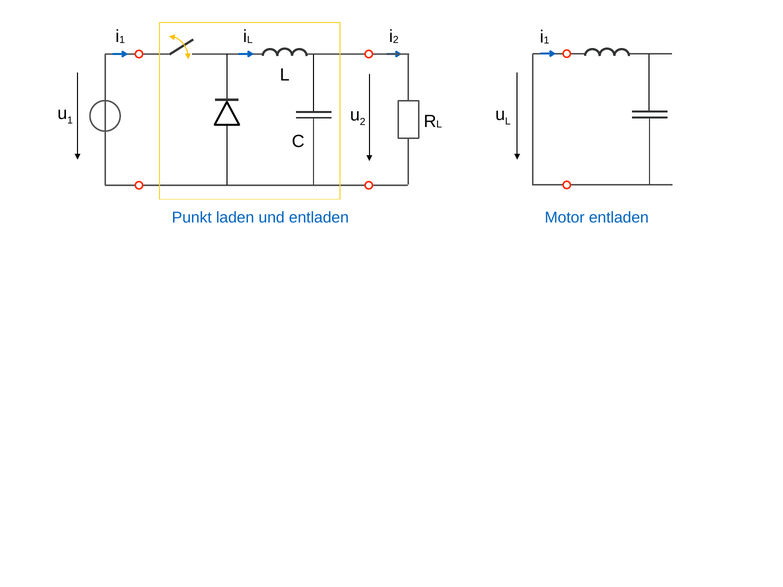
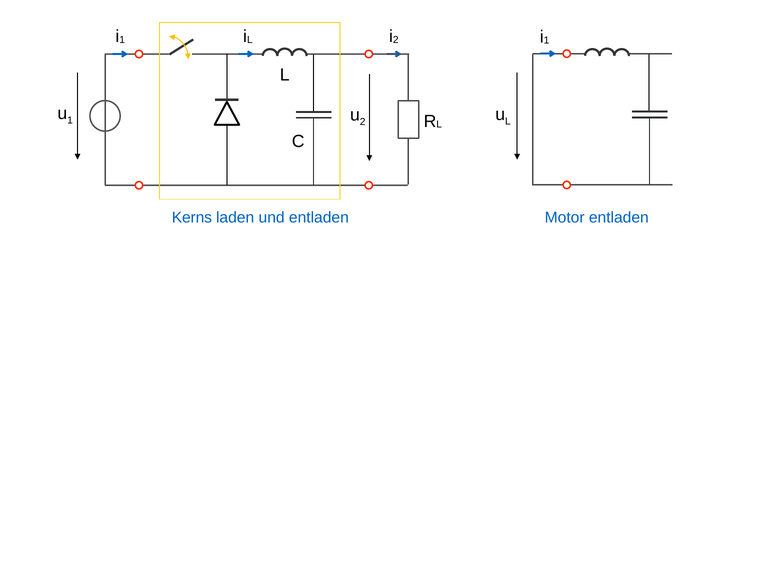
Punkt: Punkt -> Kerns (192, 218)
